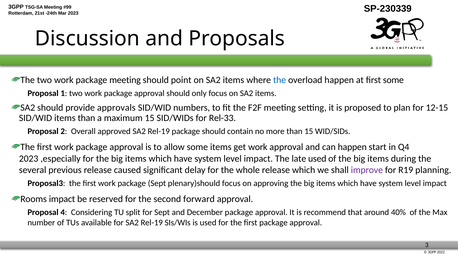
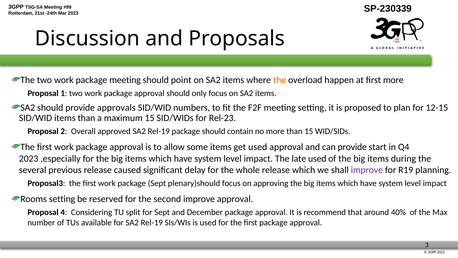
the colour: blue -> orange (280, 80)
first some: some -> more (393, 80)
Rel-33: Rel-33 -> Rel-23 (222, 118)
get work: work -> used (258, 147)
can happen: happen -> provide (352, 147)
Rooms impact: impact -> setting (62, 199)
second forward: forward -> improve (199, 199)
